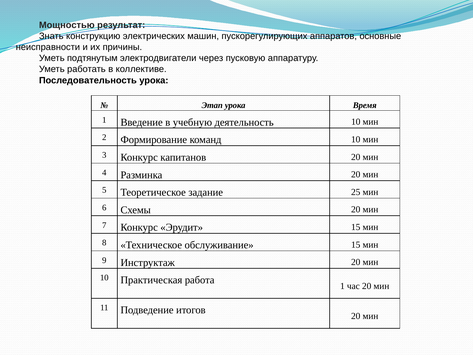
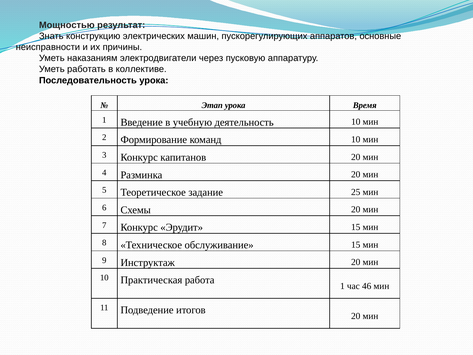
подтянутым: подтянутым -> наказаниям (92, 58)
час 20: 20 -> 46 (367, 286)
